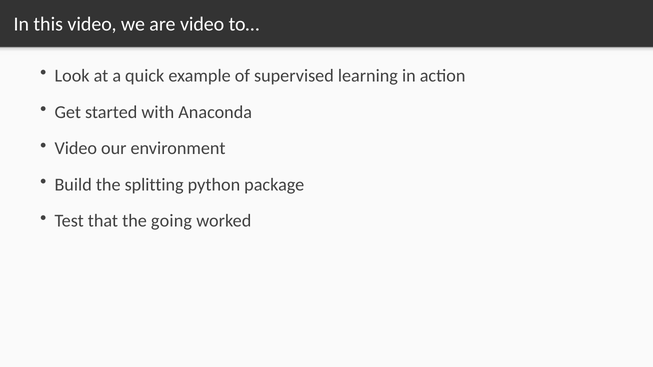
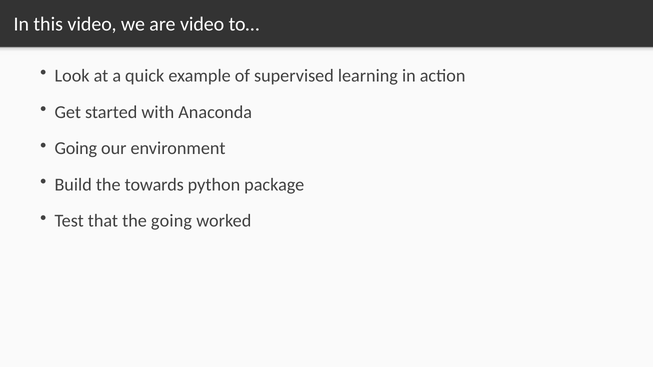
Video: Video -> Going (76, 149)
splitting: splitting -> towards (154, 185)
